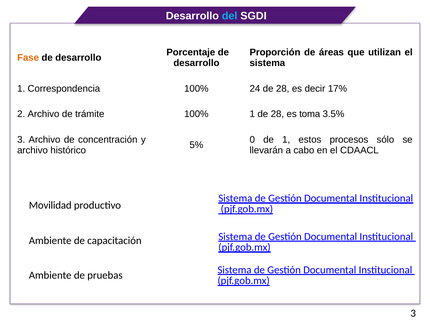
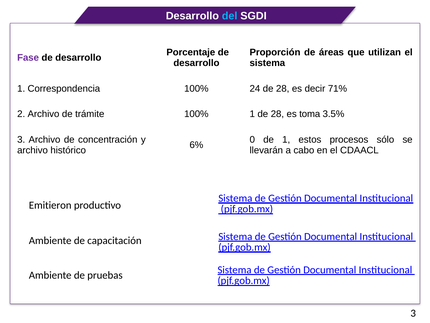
Fase colour: orange -> purple (28, 58)
17%: 17% -> 71% (337, 88)
5%: 5% -> 6% (196, 145)
Movilidad: Movilidad -> Emitieron (50, 205)
